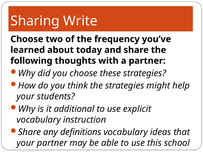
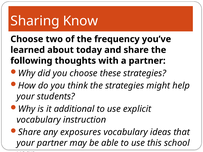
Write: Write -> Know (80, 21)
definitions: definitions -> exposures (81, 132)
